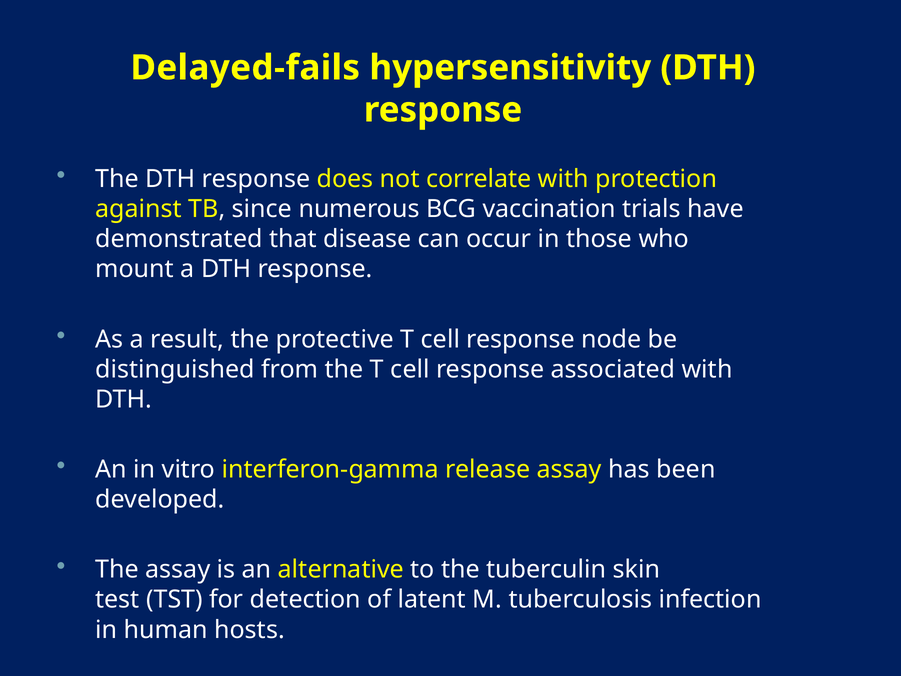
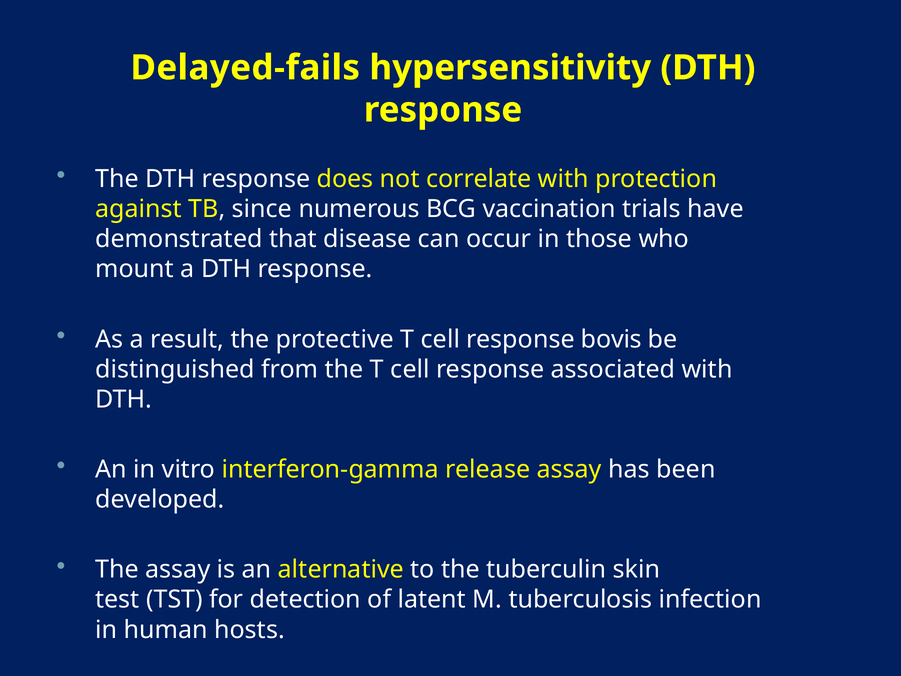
node: node -> bovis (611, 339)
